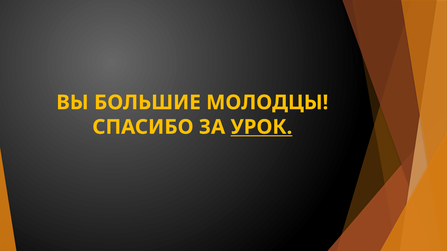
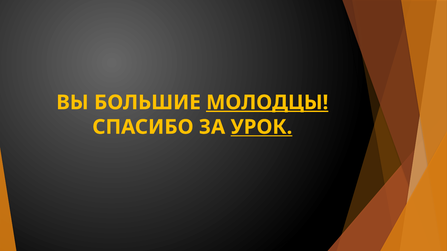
МОЛОДЦЫ underline: none -> present (267, 103)
